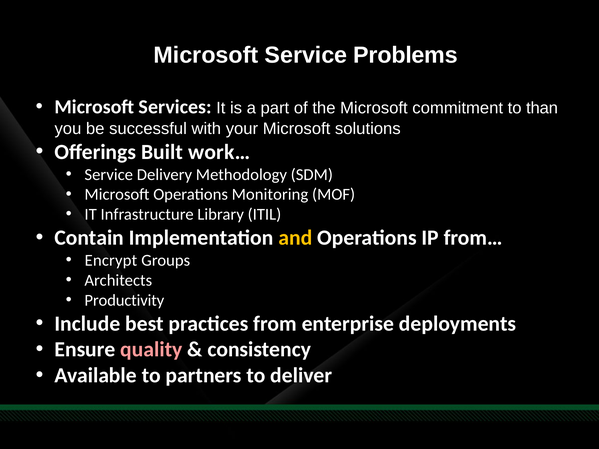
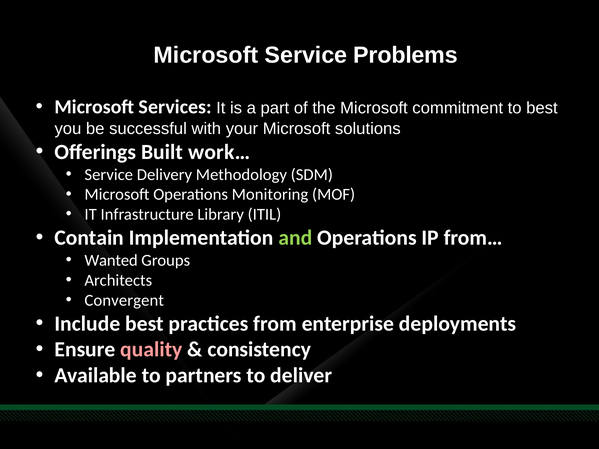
to than: than -> best (542, 108)
and colour: yellow -> light green (295, 238)
Encrypt: Encrypt -> Wanted (111, 260)
Productivity: Productivity -> Convergent (124, 300)
